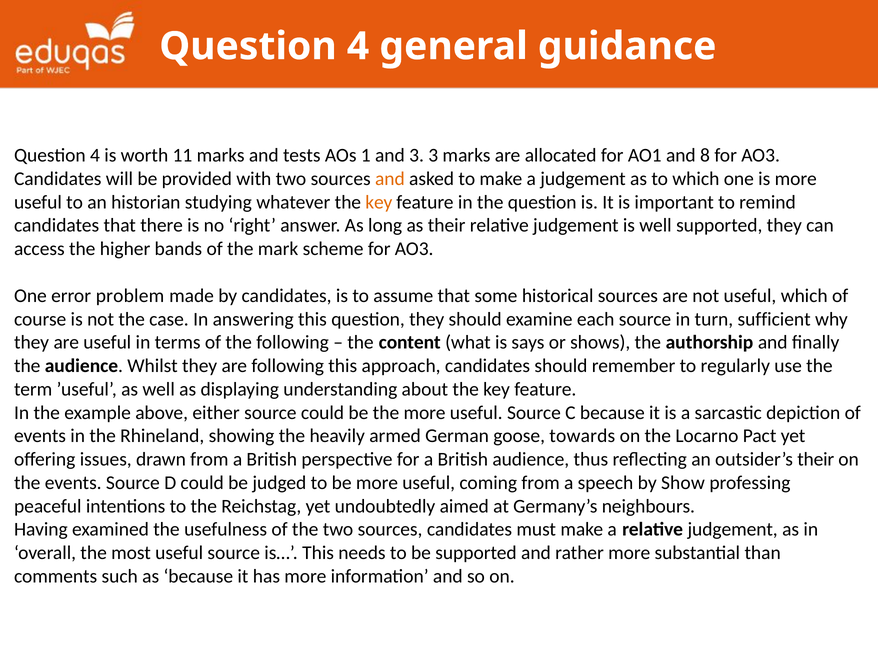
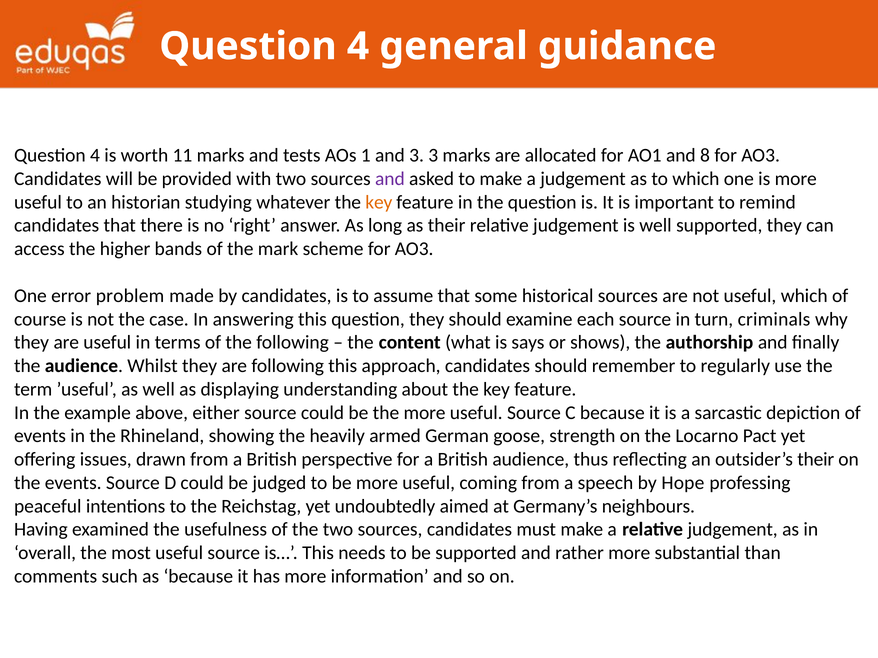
and colour: orange -> purple (390, 179)
sufficient: sufficient -> criminals (774, 319)
towards: towards -> strength (582, 436)
Show: Show -> Hope (683, 483)
